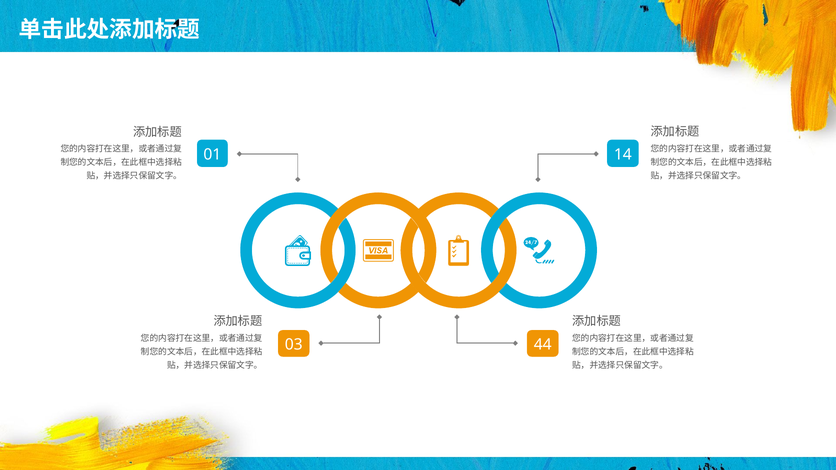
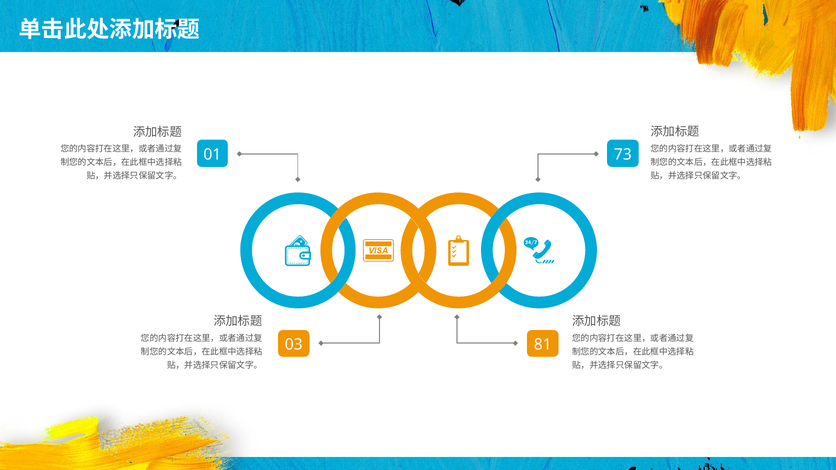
14: 14 -> 73 (623, 154)
44: 44 -> 81 (543, 345)
